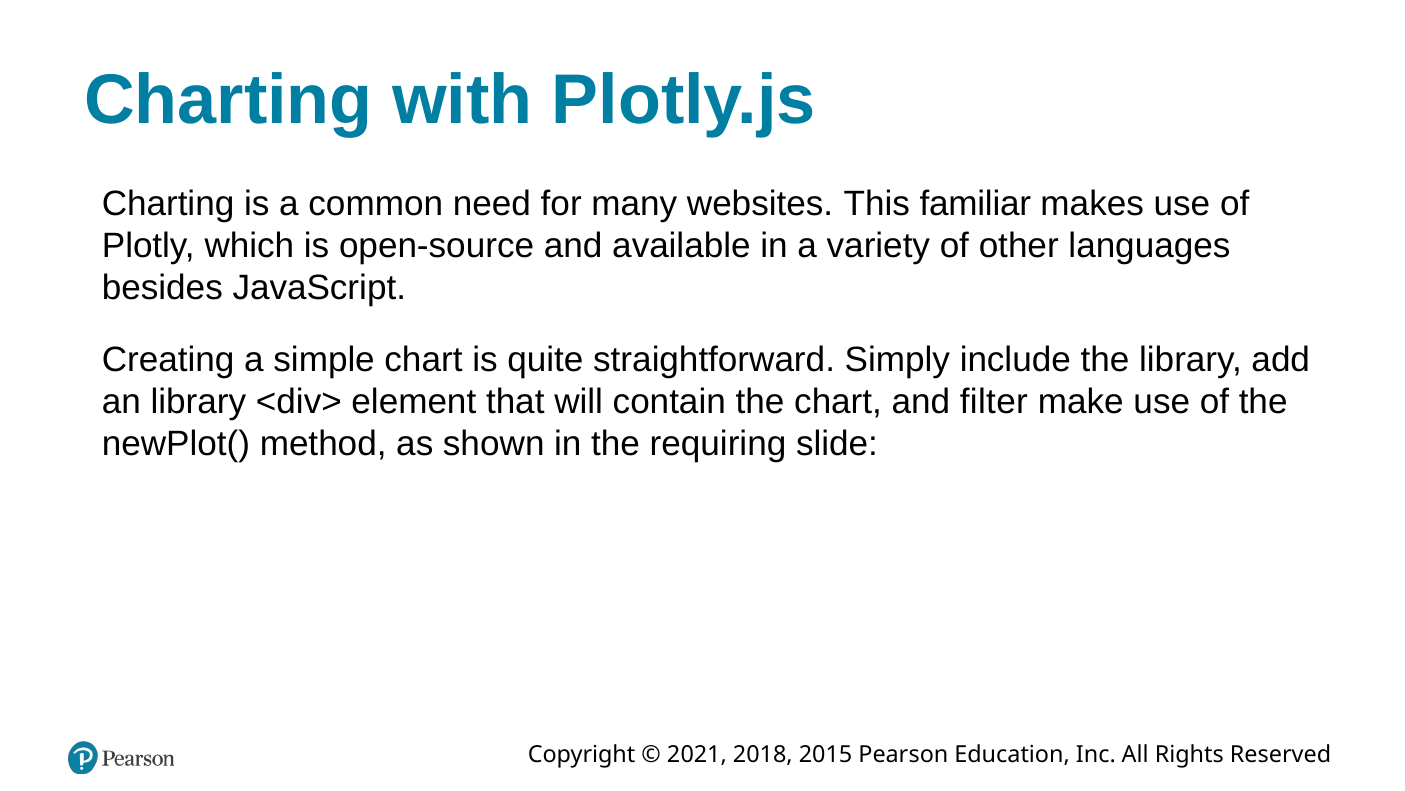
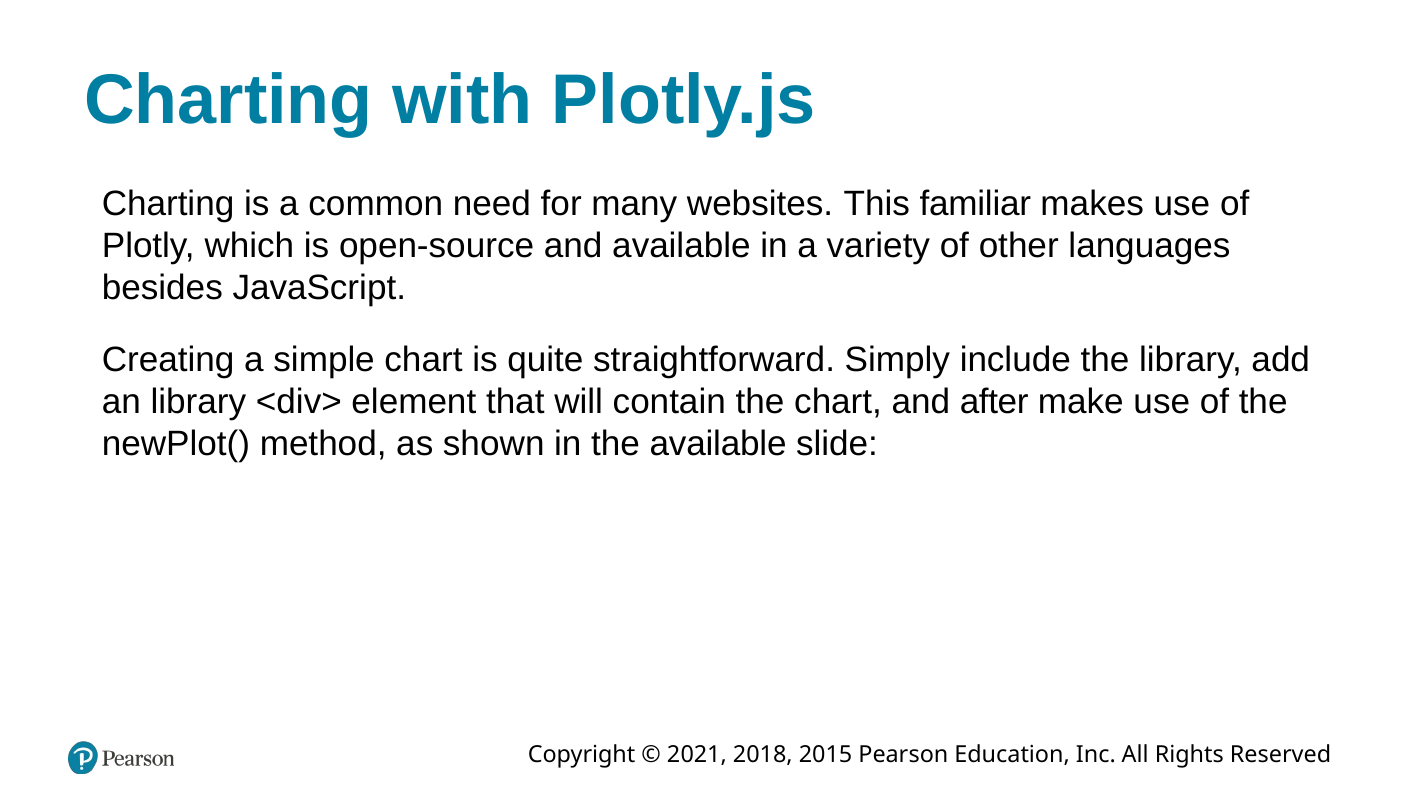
filter: filter -> after (994, 402)
the requiring: requiring -> available (718, 444)
